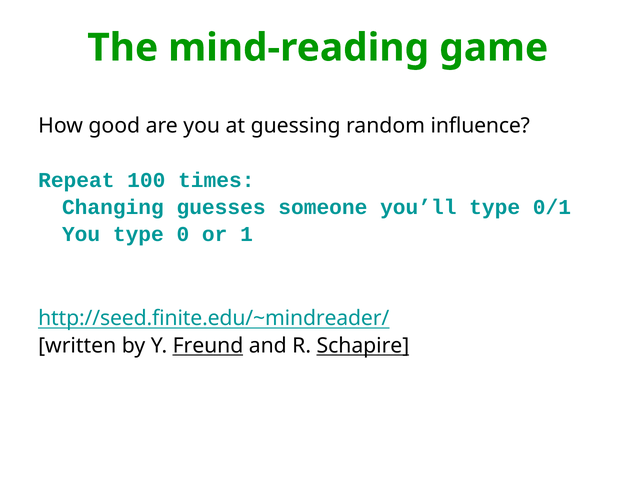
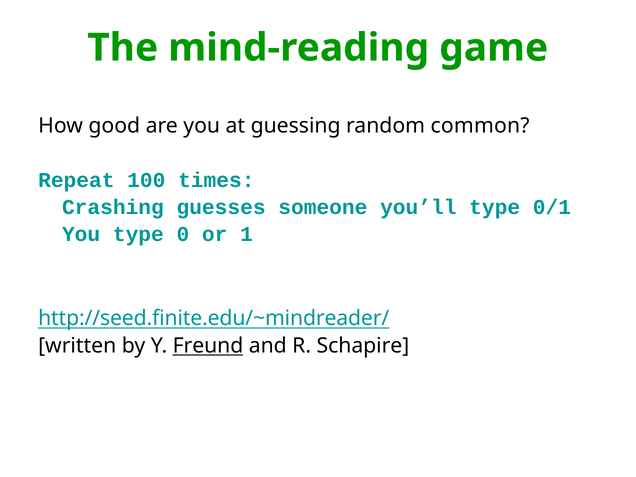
influence: influence -> common (480, 126)
Changing: Changing -> Crashing (113, 207)
Schapire underline: present -> none (363, 346)
